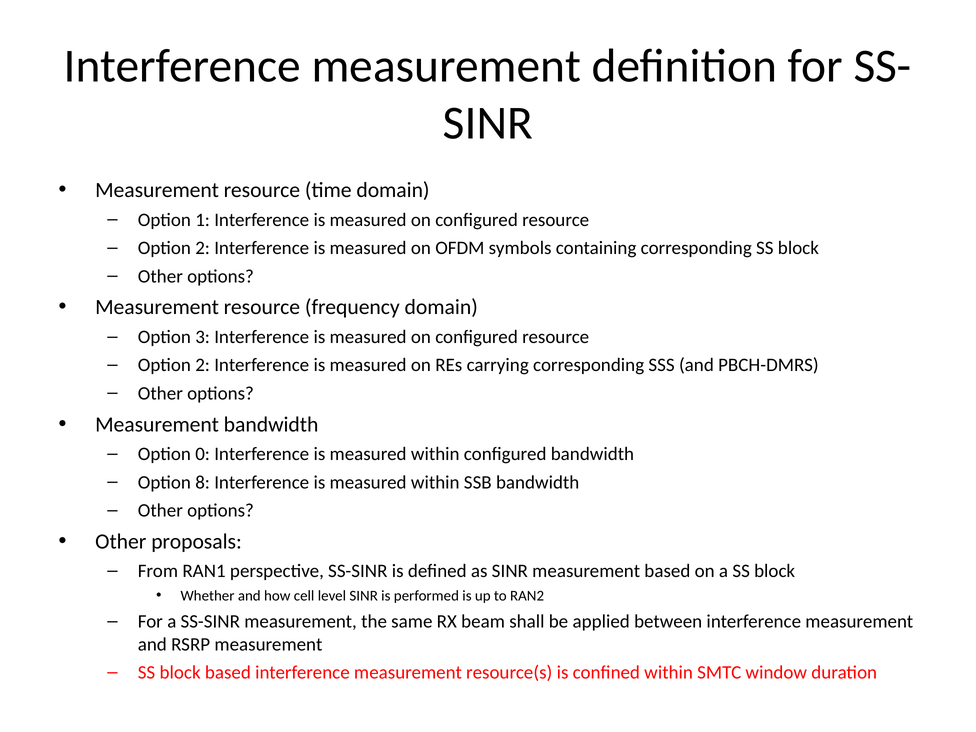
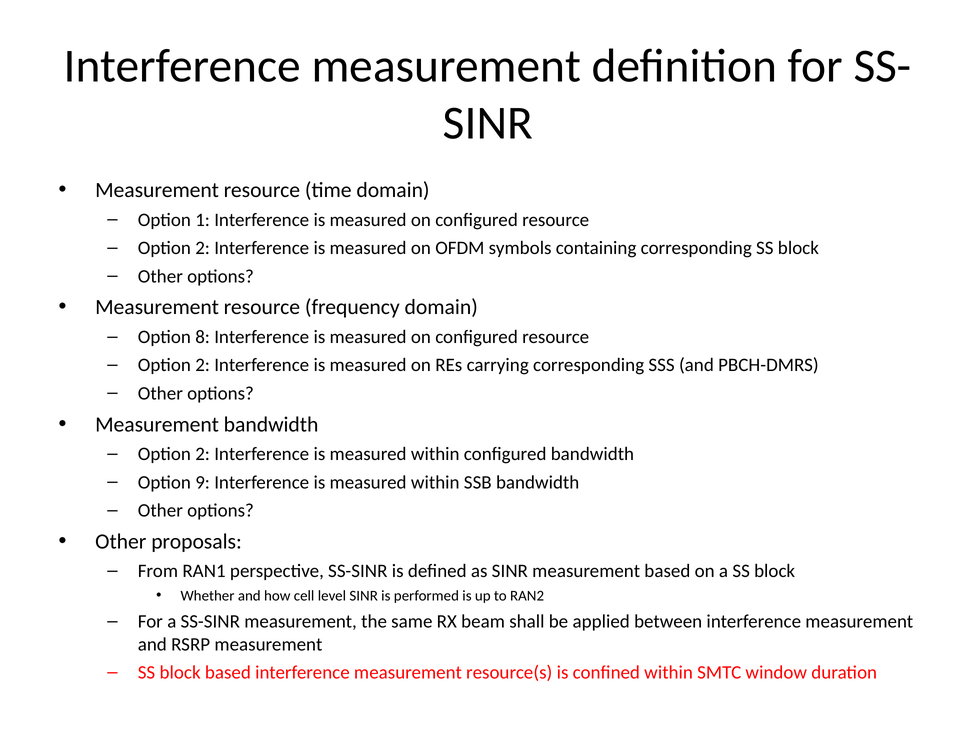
3: 3 -> 8 (203, 337)
0: 0 -> 2 (203, 454)
8: 8 -> 9 (203, 482)
